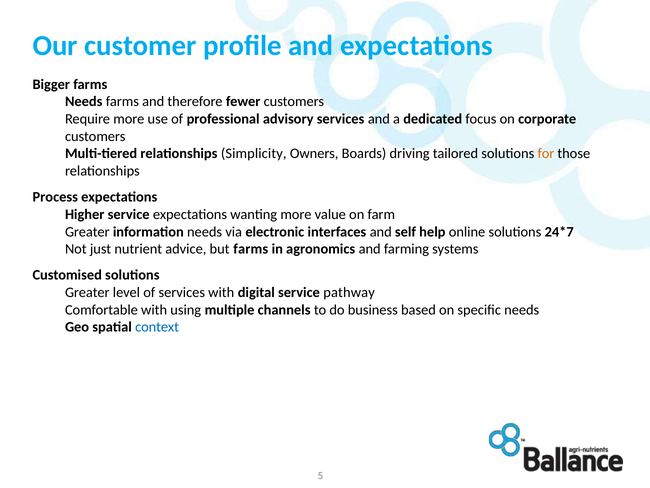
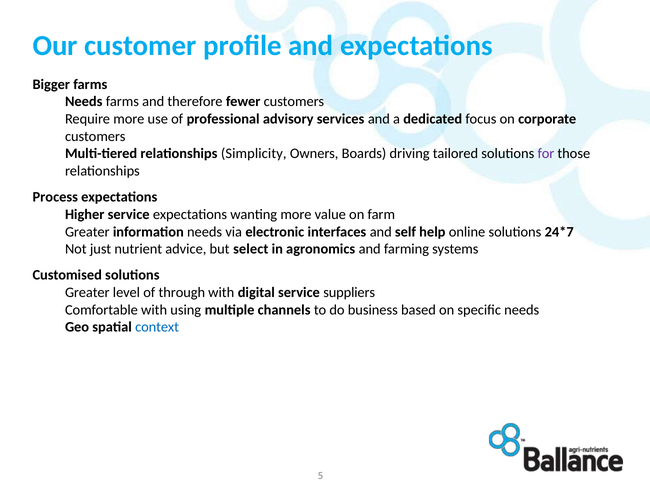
for colour: orange -> purple (546, 154)
but farms: farms -> select (251, 249)
of services: services -> through (182, 292)
pathway: pathway -> suppliers (349, 292)
